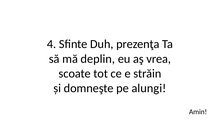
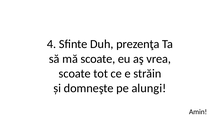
mă deplin: deplin -> scoate (98, 59)
